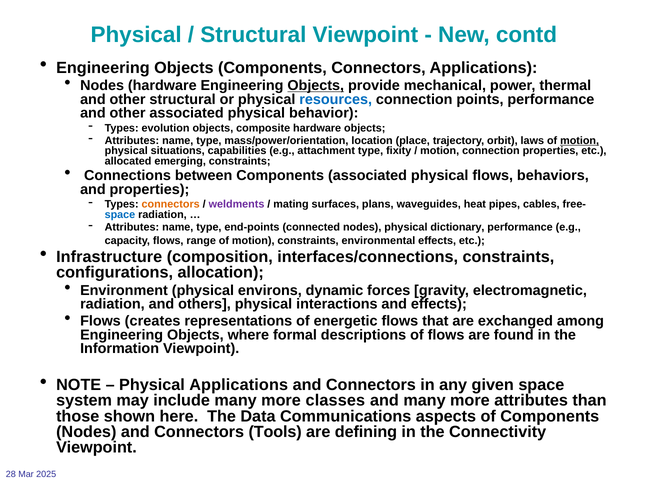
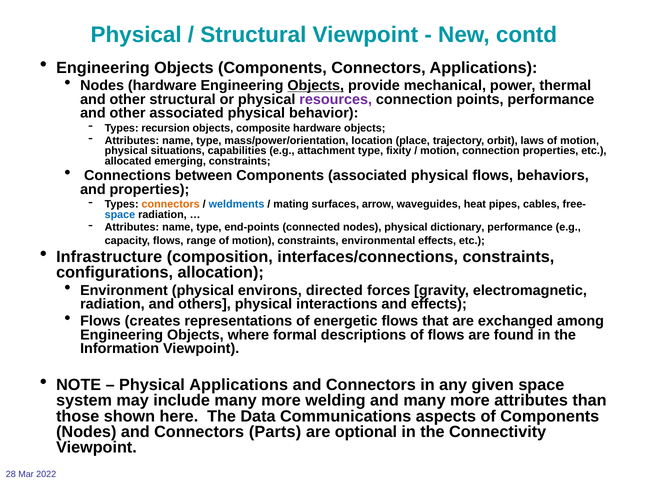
resources colour: blue -> purple (336, 99)
evolution: evolution -> recursion (166, 128)
motion underline: present -> none (580, 140)
weldments colour: purple -> blue (237, 204)
plans: plans -> arrow (378, 204)
dynamic: dynamic -> directed (334, 290)
classes: classes -> welding (335, 401)
Tools: Tools -> Parts (275, 432)
defining: defining -> optional (366, 432)
2025: 2025 -> 2022 (46, 475)
